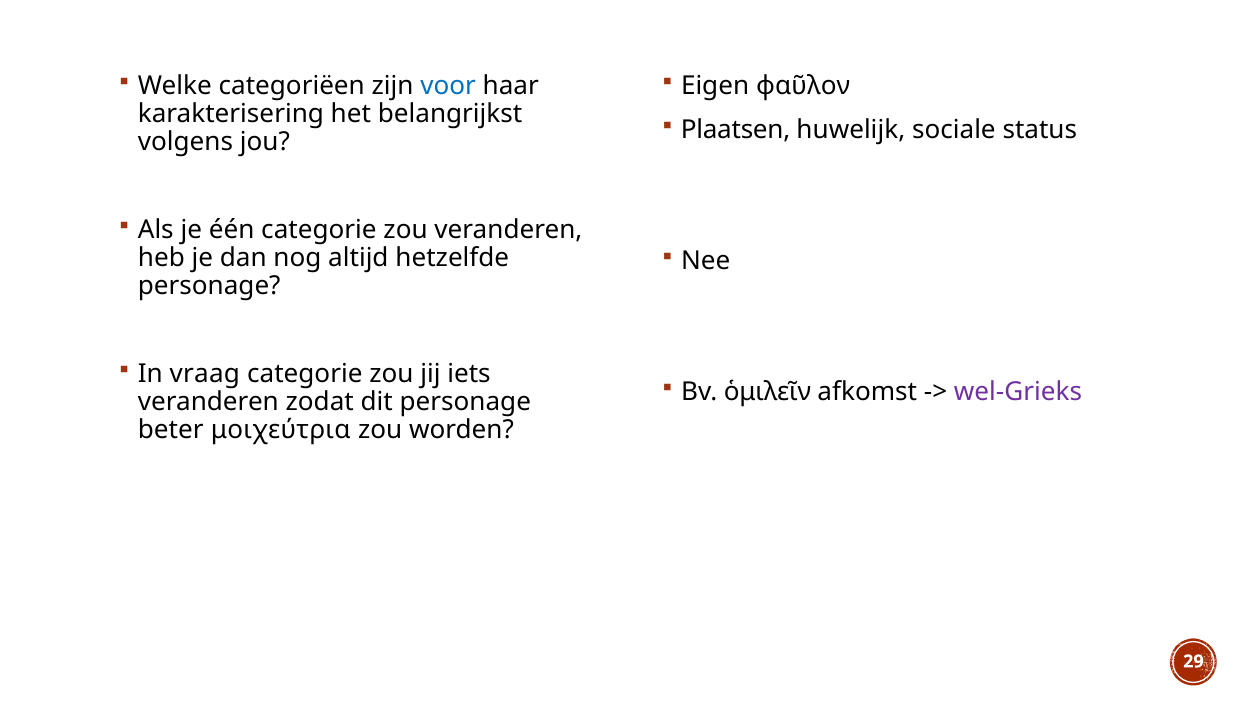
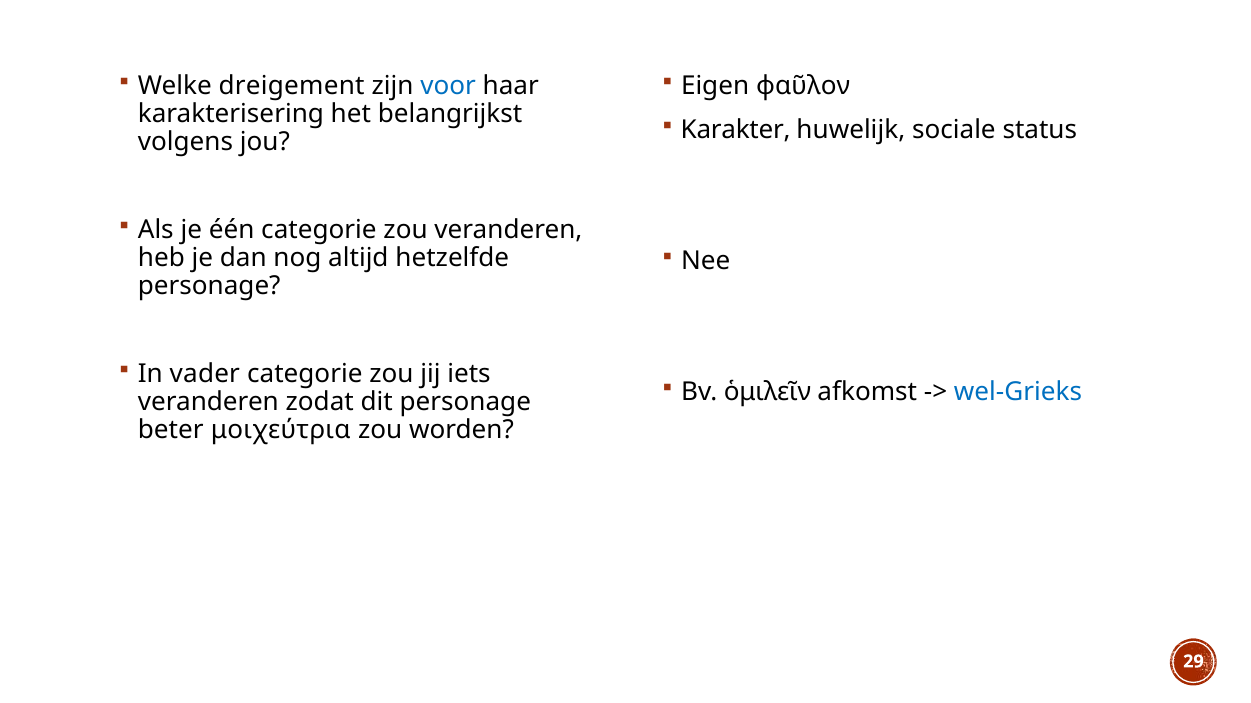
categoriëen: categoriëen -> dreigement (292, 86)
Plaatsen: Plaatsen -> Karakter (736, 130)
vraag: vraag -> vader (205, 374)
wel-Grieks colour: purple -> blue (1018, 393)
